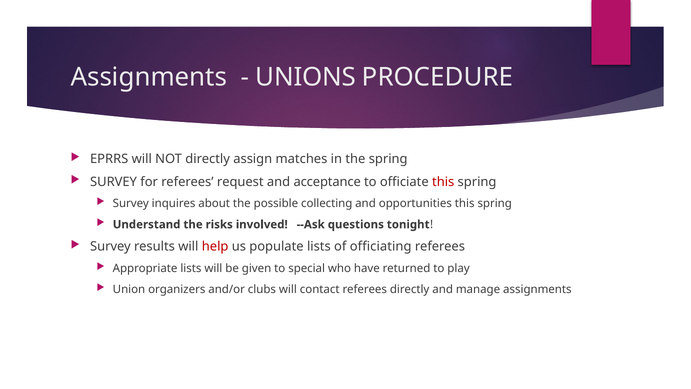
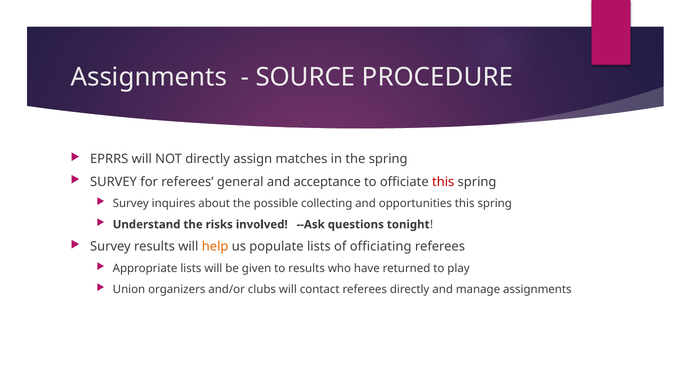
UNIONS: UNIONS -> SOURCE (306, 77)
request: request -> general (240, 182)
help colour: red -> orange (215, 246)
to special: special -> results (307, 268)
